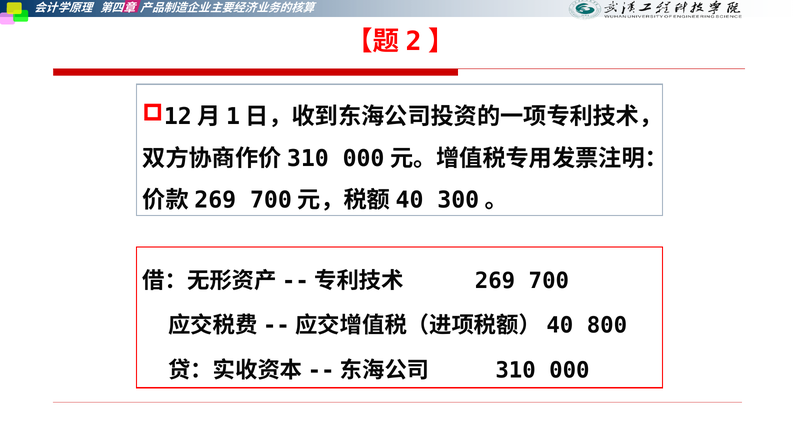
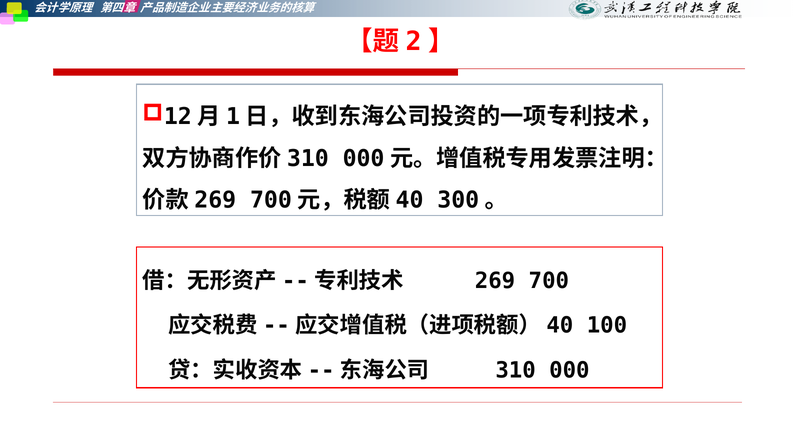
800: 800 -> 100 (607, 326)
